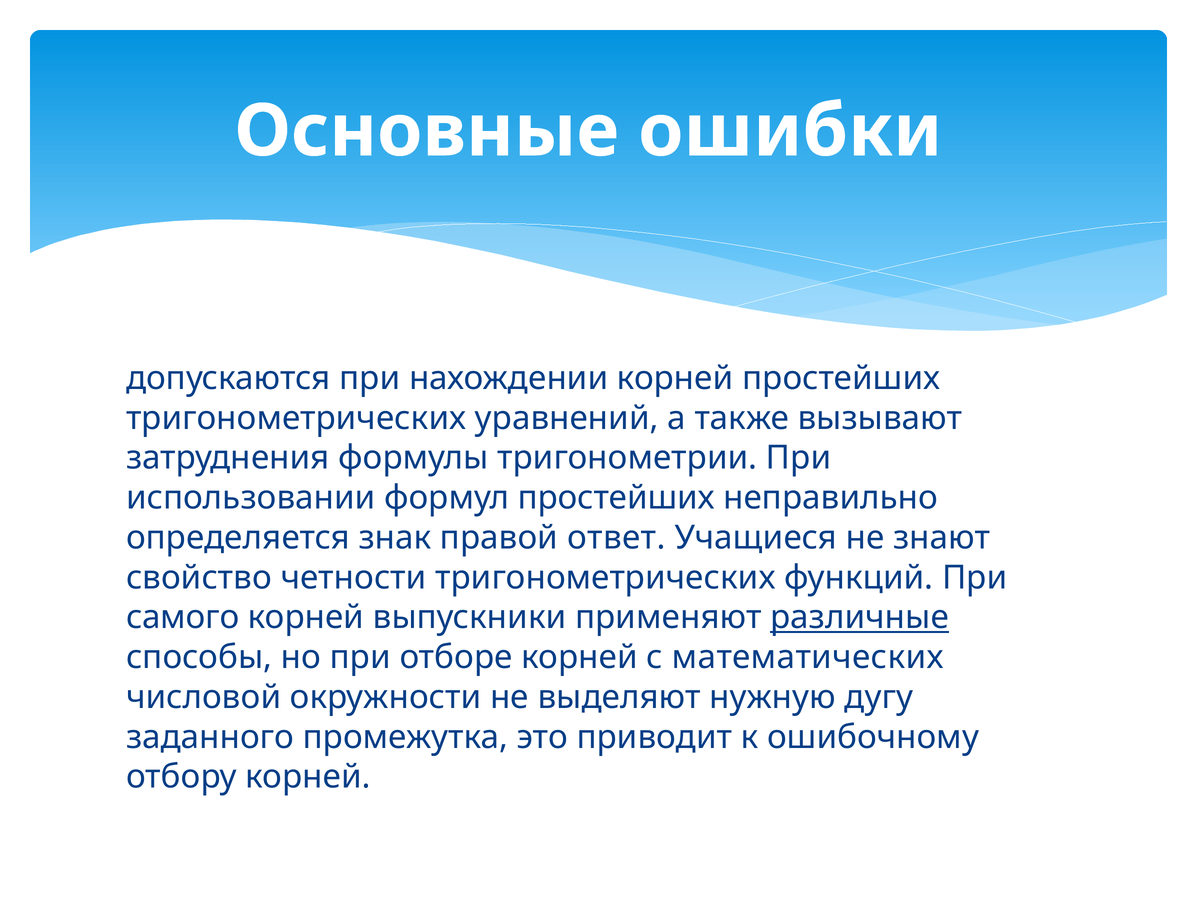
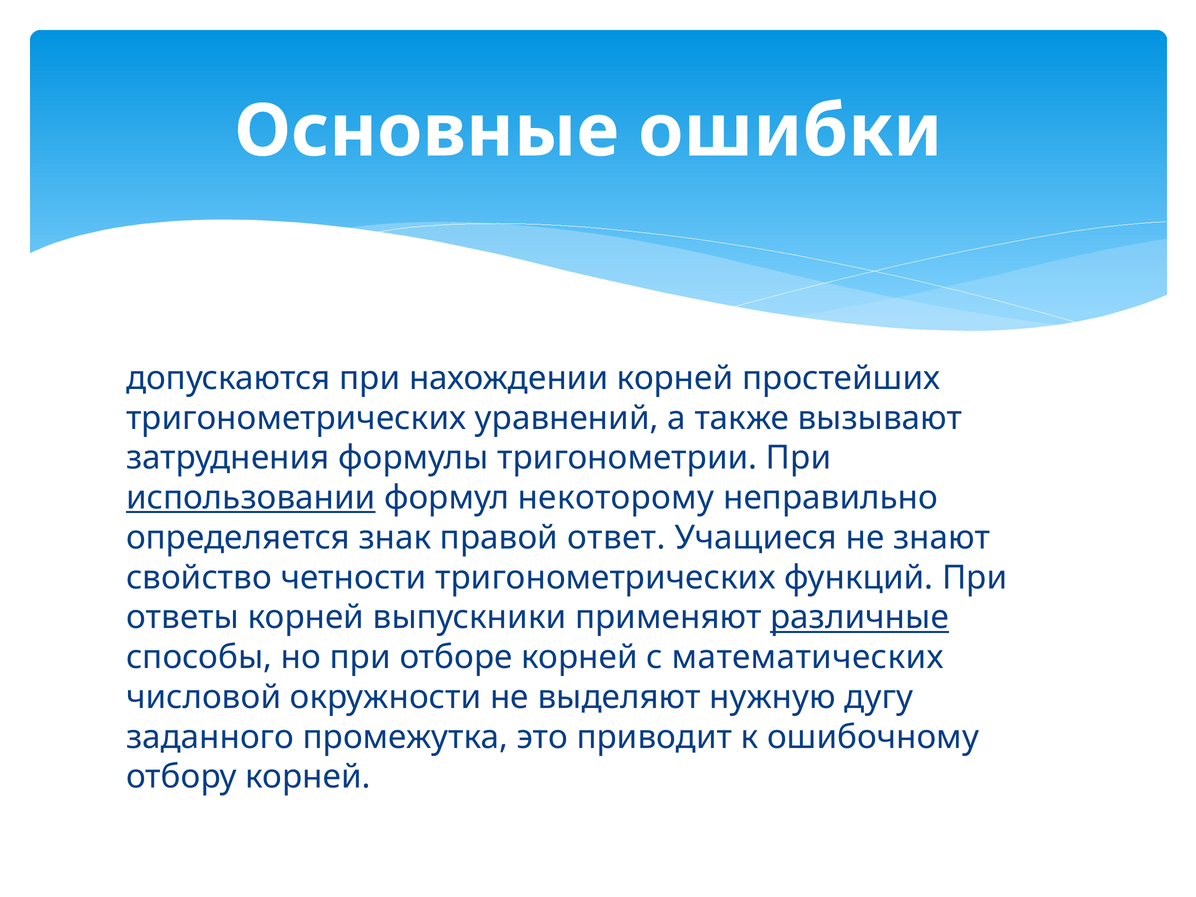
использовании underline: none -> present (251, 498)
формул простейших: простейших -> некоторому (616, 498)
самого: самого -> ответы (183, 617)
